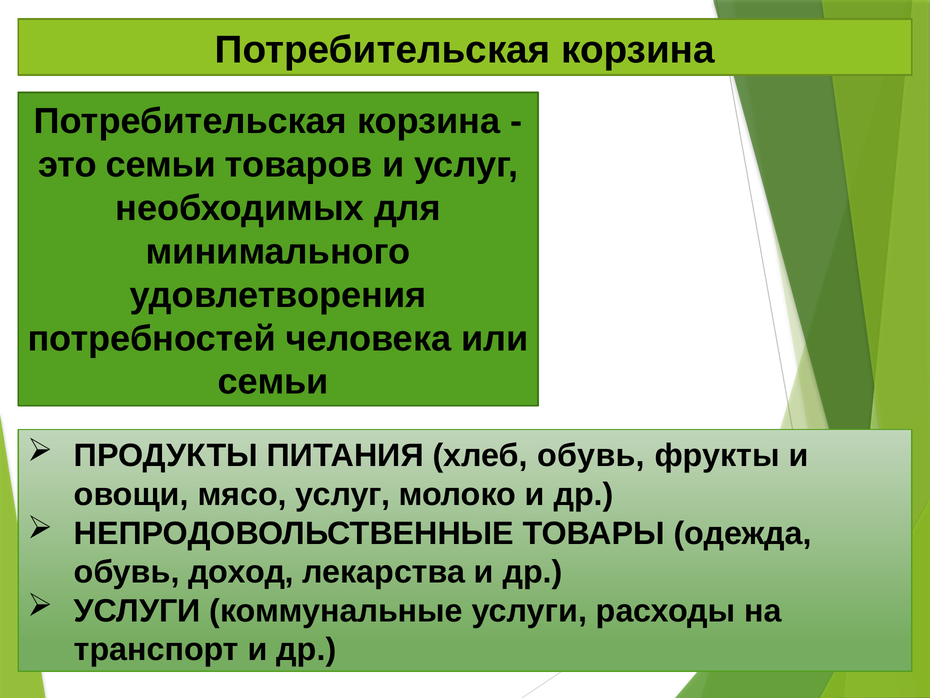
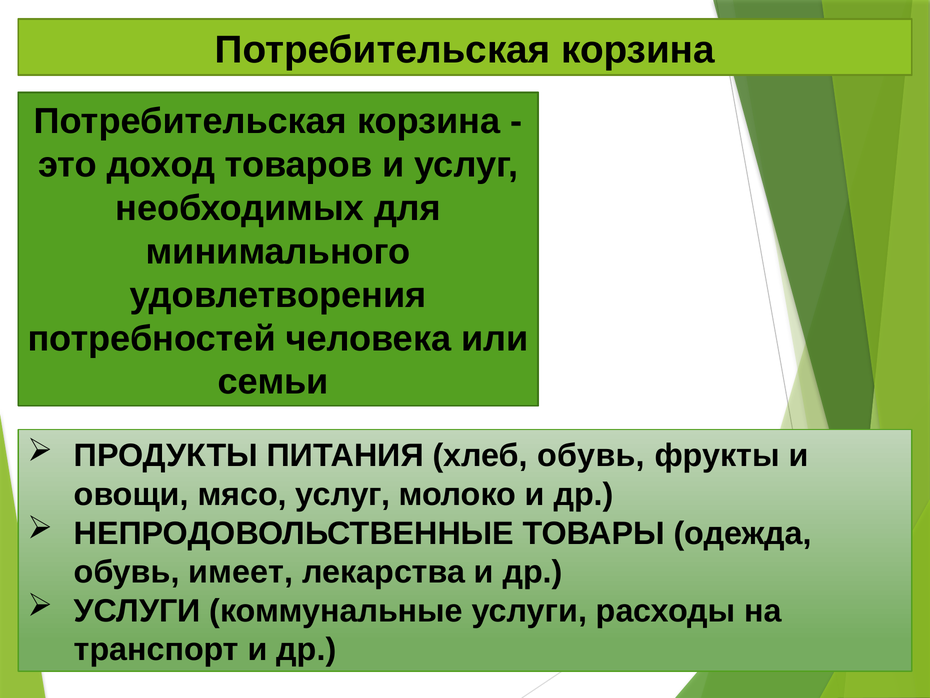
это семьи: семьи -> доход (161, 165)
доход: доход -> имеет (241, 572)
